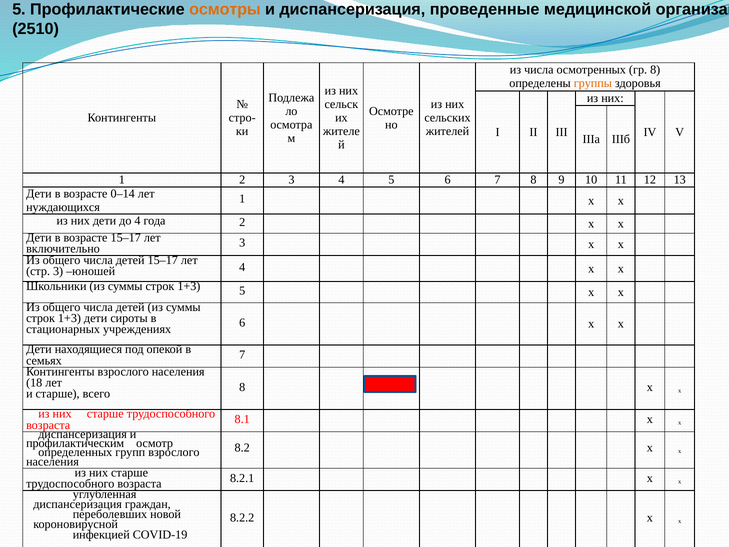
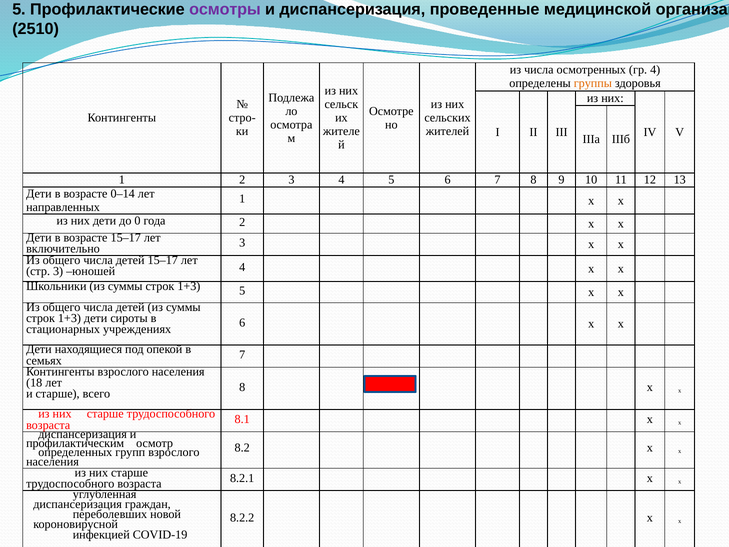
осмотры colour: orange -> purple (225, 10)
гр 8: 8 -> 4 (655, 69)
нуждающихся: нуждающихся -> направленных (63, 207)
до 4: 4 -> 0 (138, 221)
